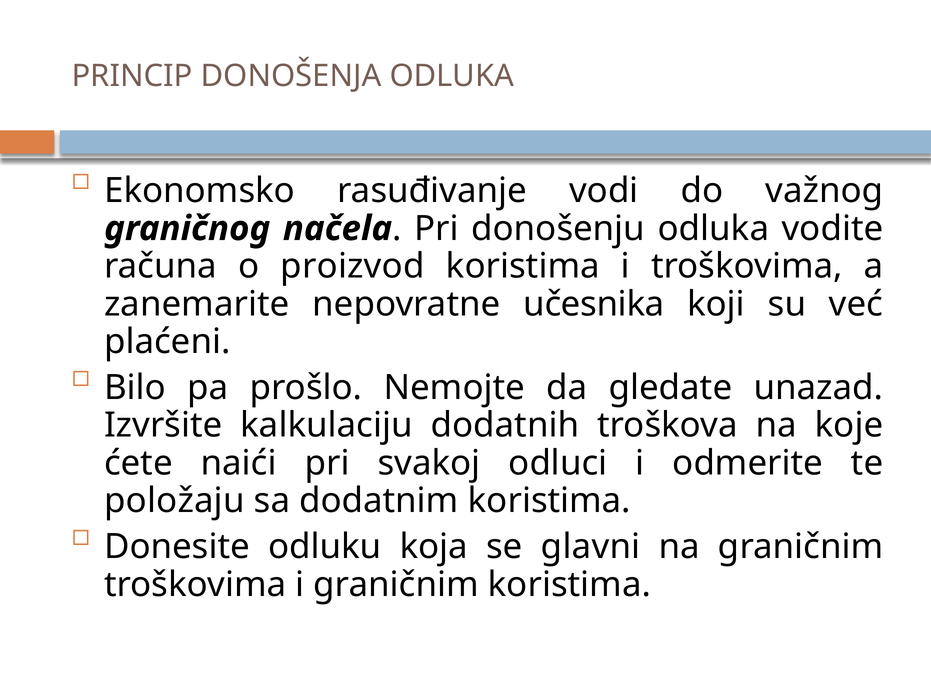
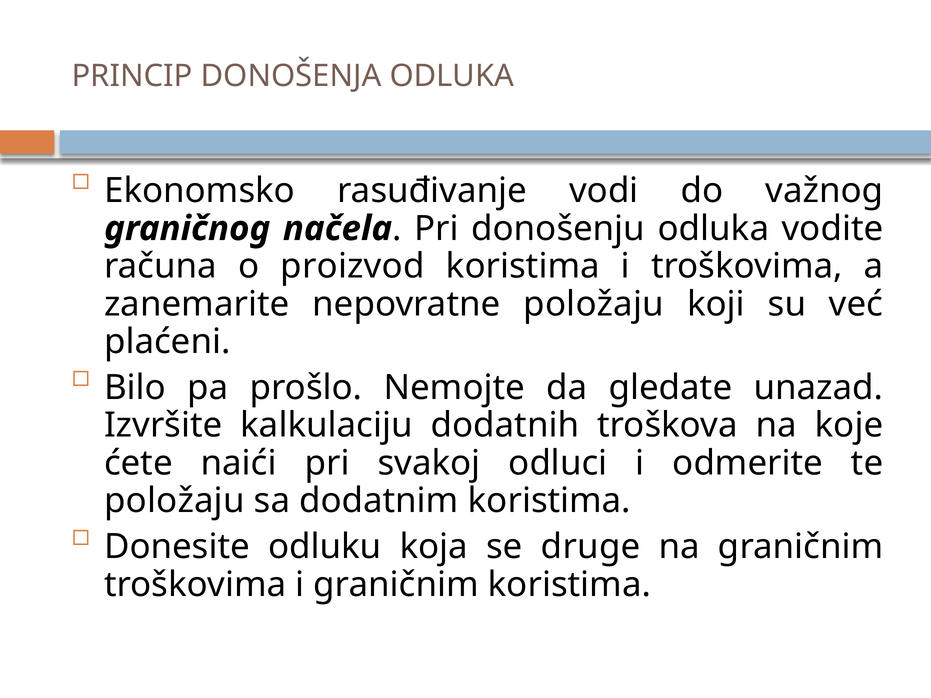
nepovratne učesnika: učesnika -> položaju (594, 304)
glavni: glavni -> druge (591, 547)
